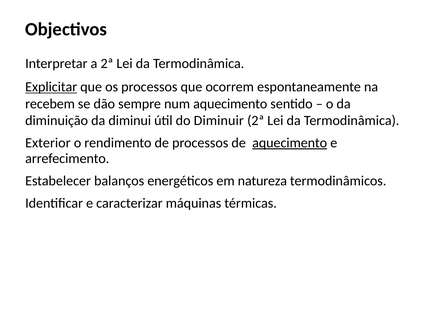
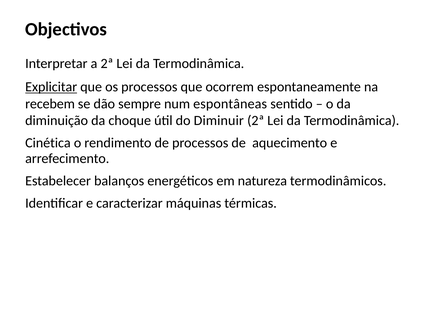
num aquecimento: aquecimento -> espontâneas (230, 104)
diminui: diminui -> choque (130, 121)
Exterior: Exterior -> Cinética (48, 143)
aquecimento underline: present -> none (290, 143)
